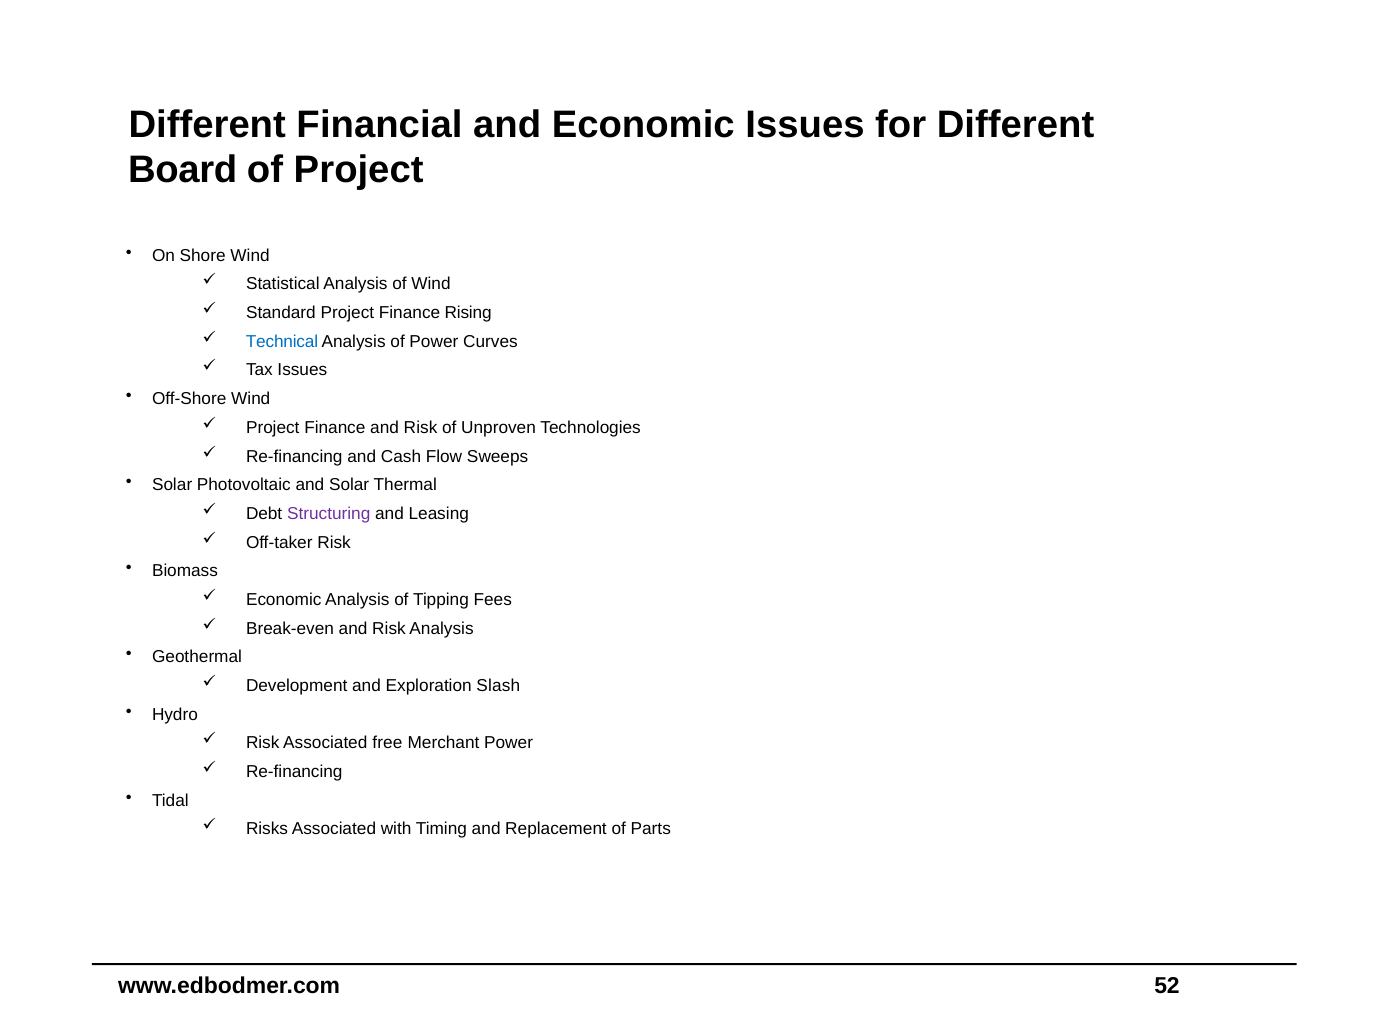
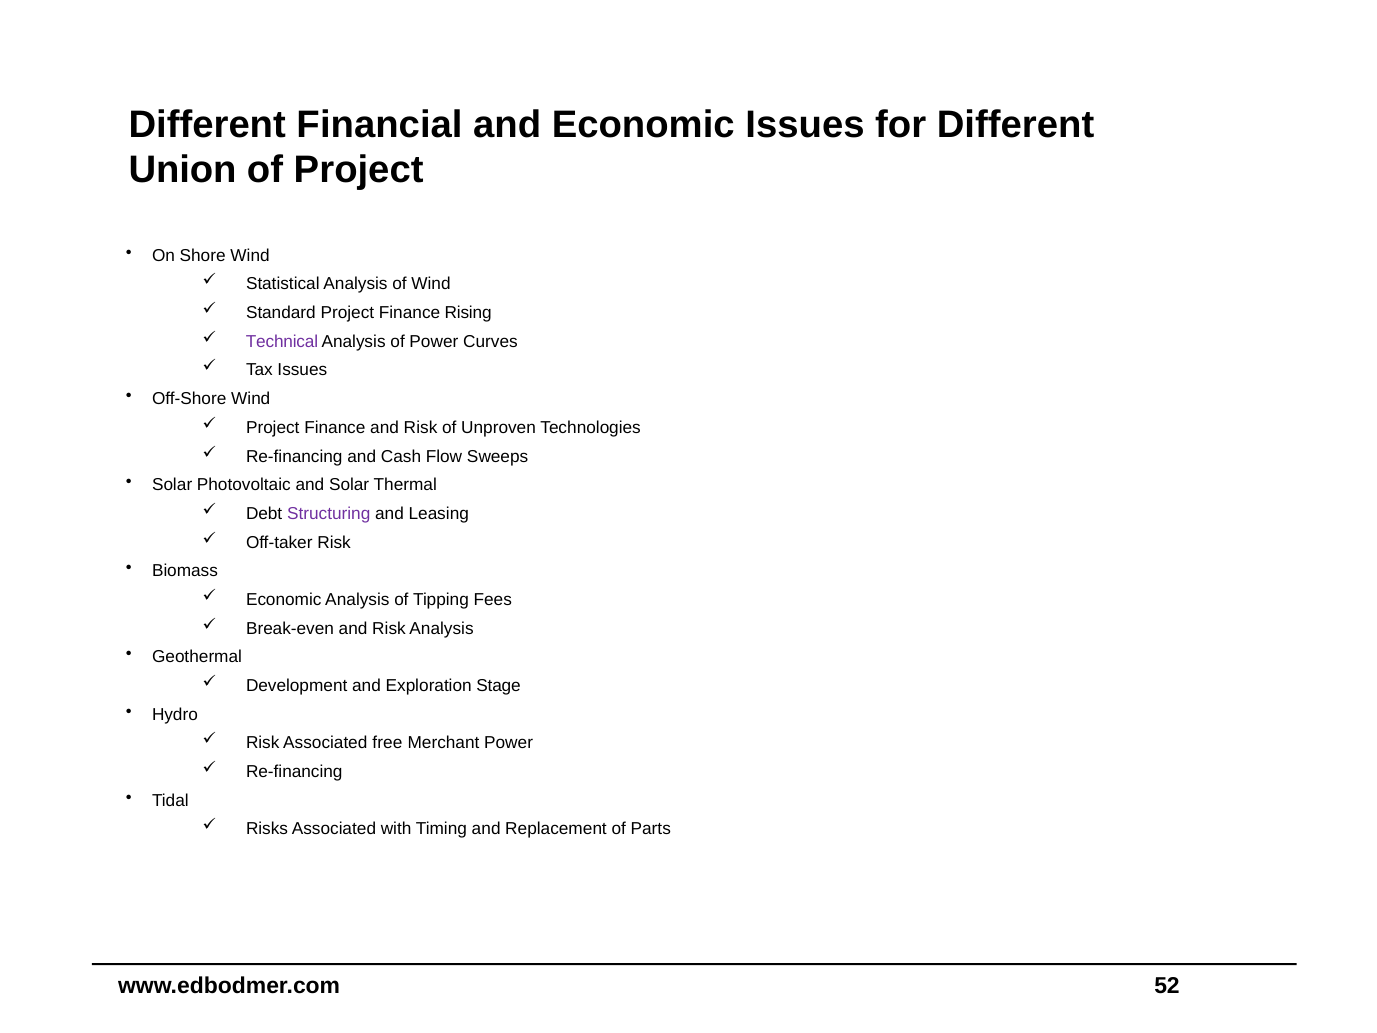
Board: Board -> Union (183, 170)
Technical colour: blue -> purple (282, 341)
Slash: Slash -> Stage (499, 686)
